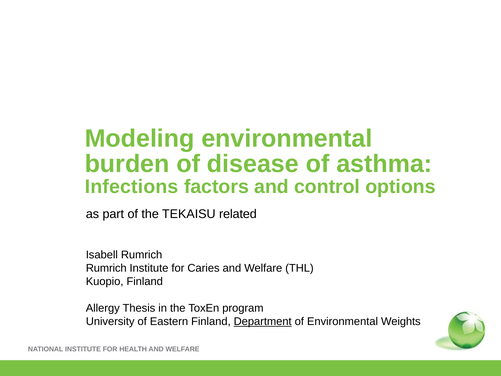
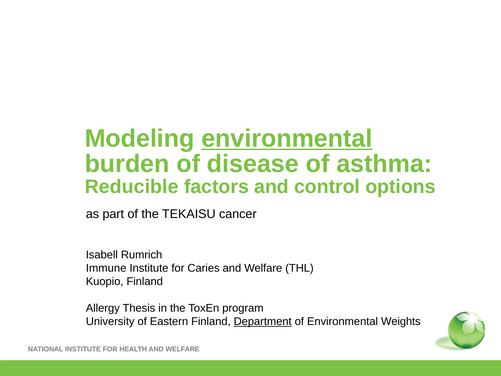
environmental underline: none -> present (287, 138)
Infections: Infections -> Reducible (132, 187)
related: related -> cancer (238, 214)
Rumrich: Rumrich -> Immune (106, 268)
